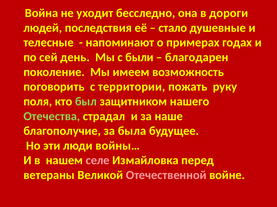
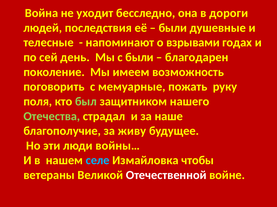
стало: стало -> были (173, 28)
примерах: примерах -> взрывами (193, 43)
территории: территории -> мемуарные (132, 87)
была: была -> живу (132, 131)
селе colour: pink -> light blue (98, 161)
перед: перед -> чтобы (198, 161)
Отечественной colour: pink -> white (166, 176)
